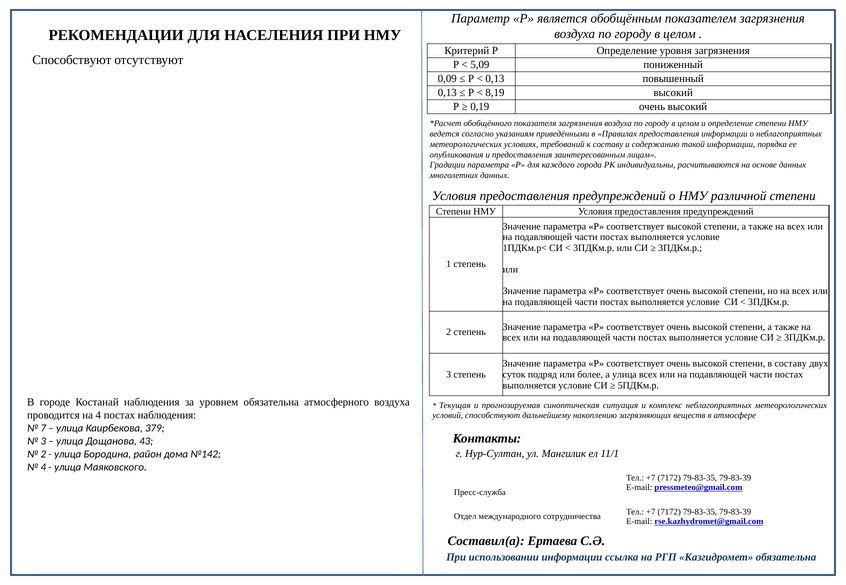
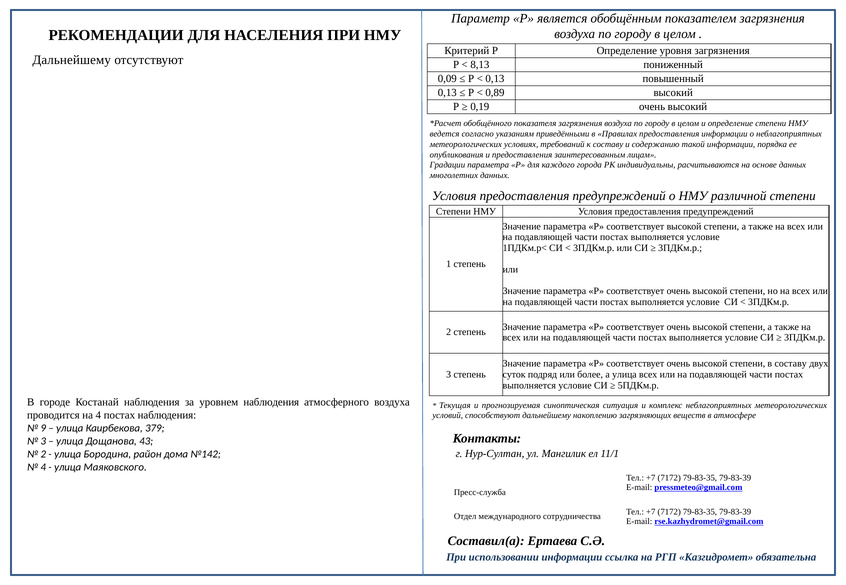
Способствуют: Способствуют -> Дальнейшему (72, 60)
5,09: 5,09 -> 8,13 (480, 65)
8,19: 8,19 -> 0,89 (495, 93)
уровнем обязательна: обязательна -> наблюдения (271, 402)
7: 7 -> 9 (43, 429)
